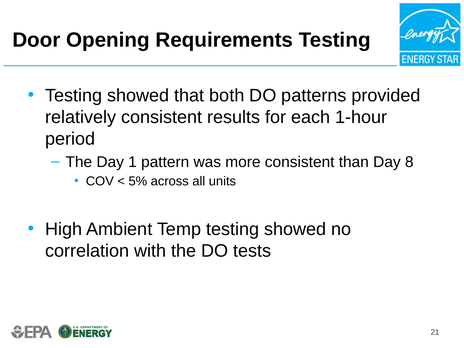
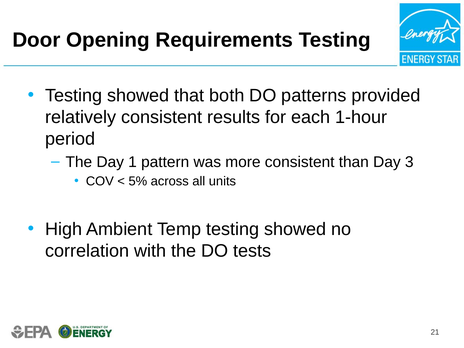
8: 8 -> 3 (409, 162)
